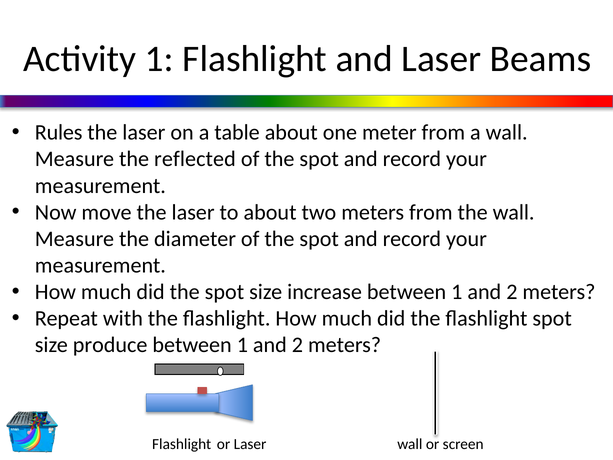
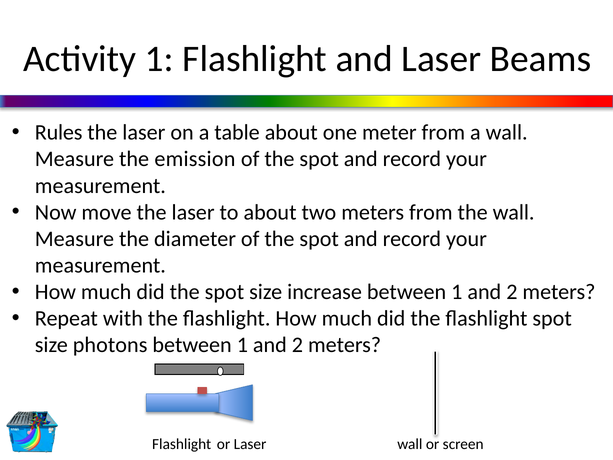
reflected: reflected -> emission (195, 159)
produce: produce -> photons (110, 345)
